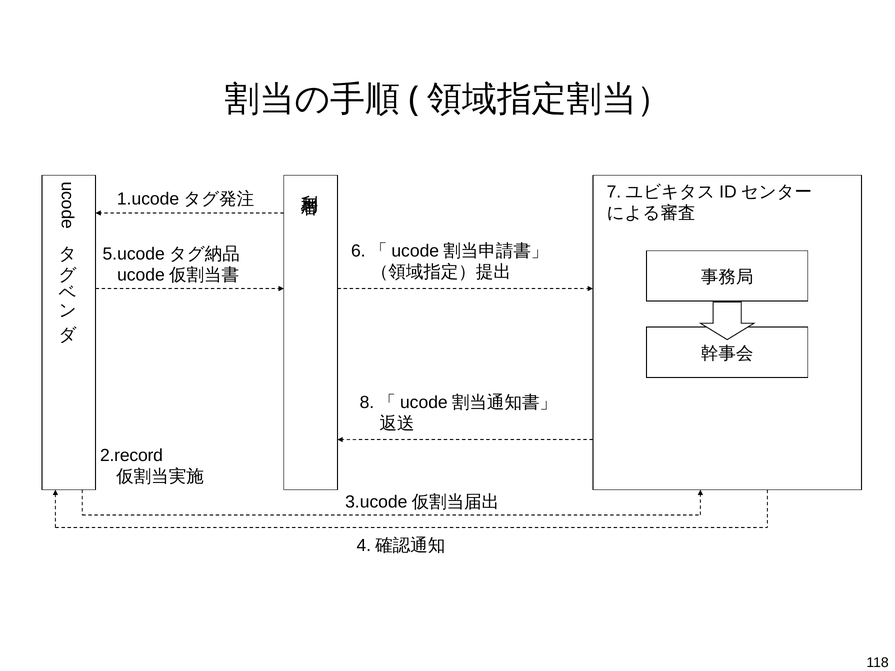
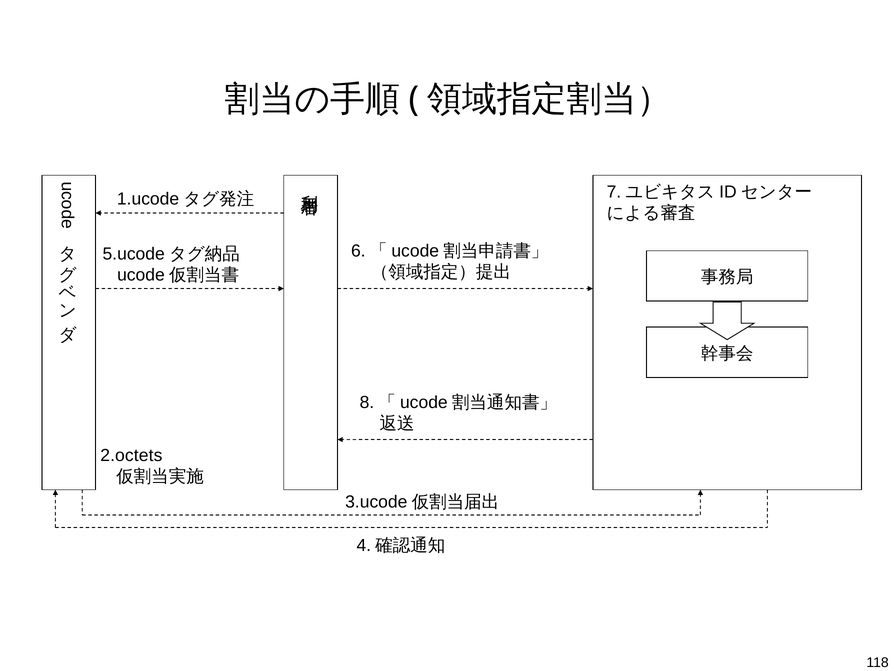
2.record: 2.record -> 2.octets (131, 456)
